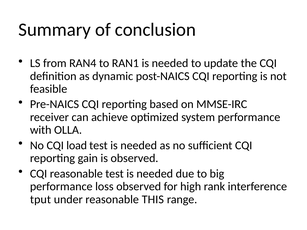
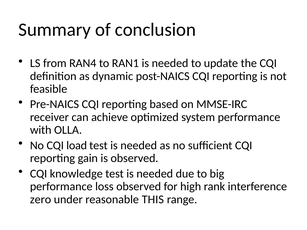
CQI reasonable: reasonable -> knowledge (76, 174)
tput: tput -> zero (41, 200)
